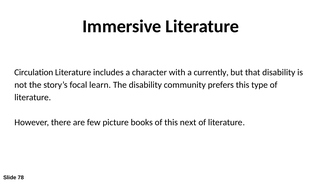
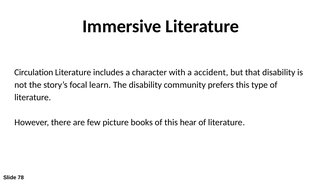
currently: currently -> accident (211, 72)
next: next -> hear (188, 122)
